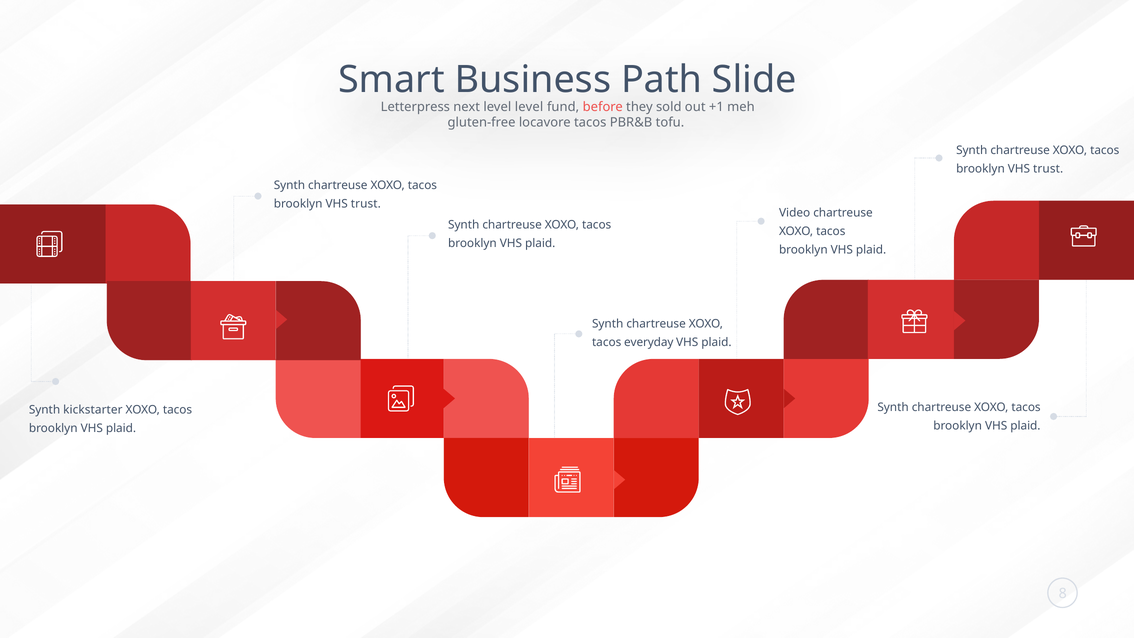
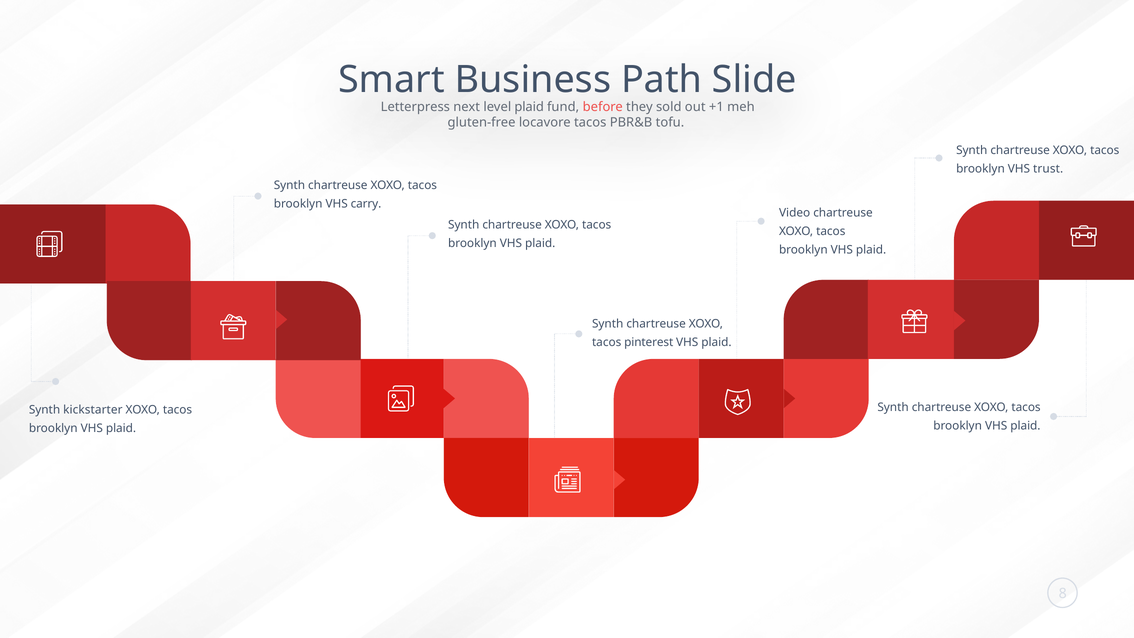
level level: level -> plaid (529, 107)
trust: trust -> carry (366, 204)
everyday: everyday -> pinterest (649, 342)
